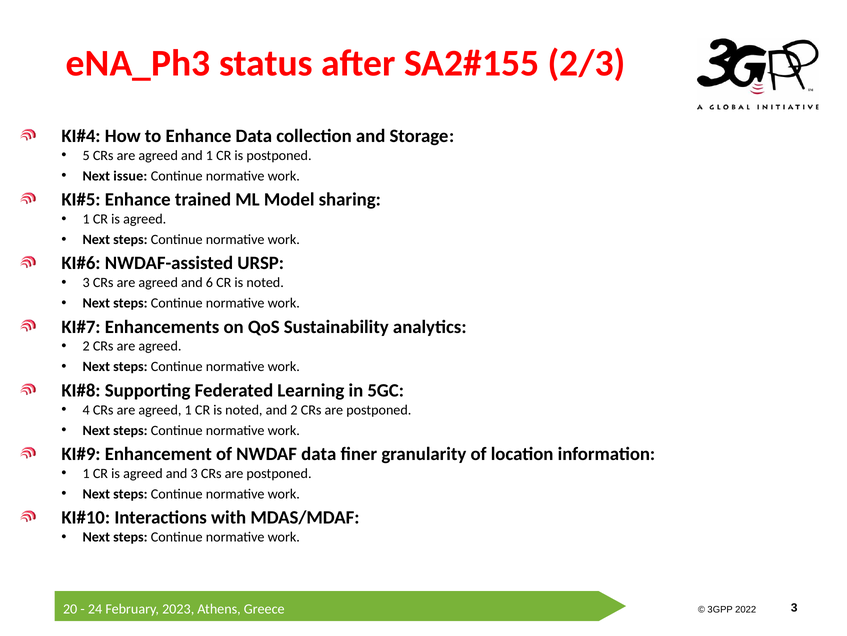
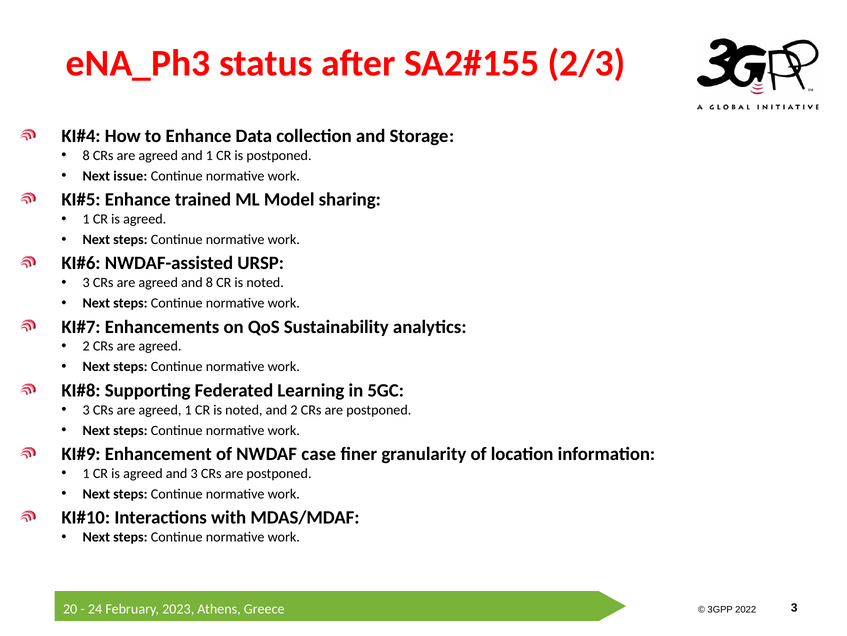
5: 5 -> 8 (86, 155)
and 6: 6 -> 8 (209, 282)
4: 4 -> 3 (86, 409)
NWDAF data: data -> case (319, 454)
